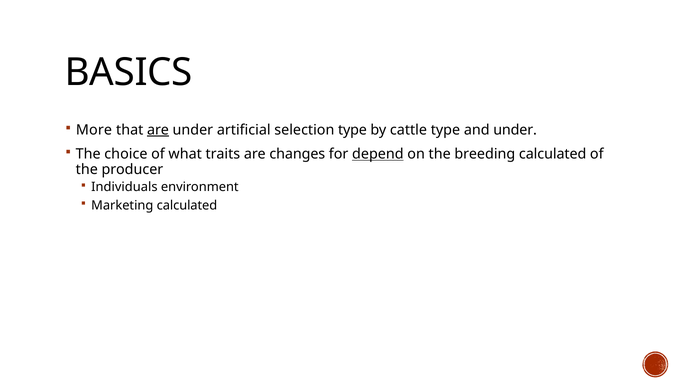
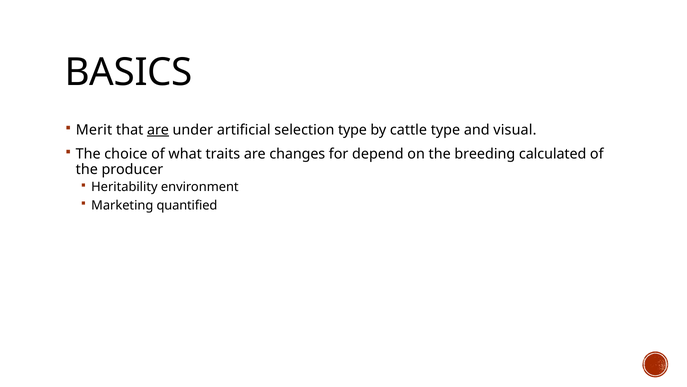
More: More -> Merit (94, 130)
and under: under -> visual (515, 130)
depend underline: present -> none (378, 154)
Individuals: Individuals -> Heritability (124, 187)
Marketing calculated: calculated -> quantified (187, 205)
